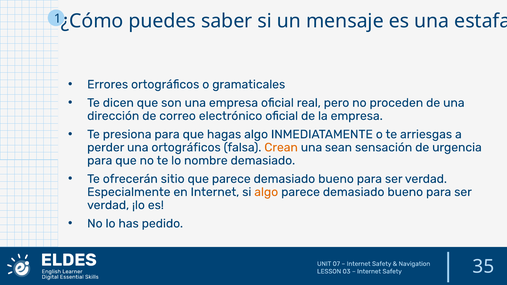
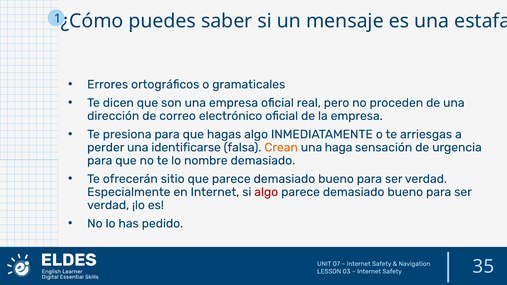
una ortográficos: ortográficos -> identificarse (186, 147)
sean: sean -> haga (339, 147)
algo colour: orange -> red (266, 192)
